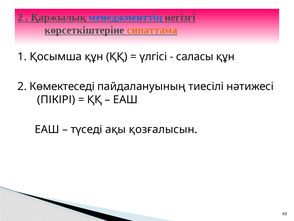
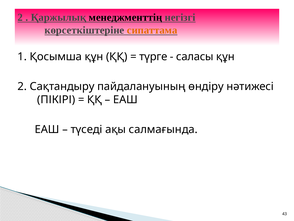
менеджменттің colour: blue -> black (125, 17)
үлгісі: үлгісі -> түрге (153, 56)
Көмектеседі: Көмектеседі -> Сақтандыру (62, 86)
тиесілі: тиесілі -> өндіру (206, 86)
қозғалысын: қозғалысын -> салмағында (163, 129)
